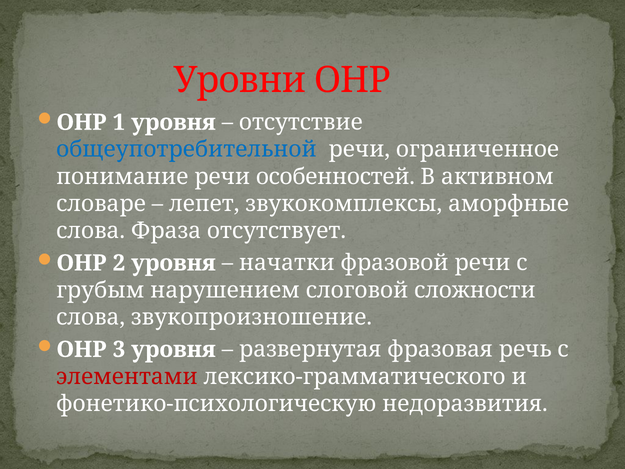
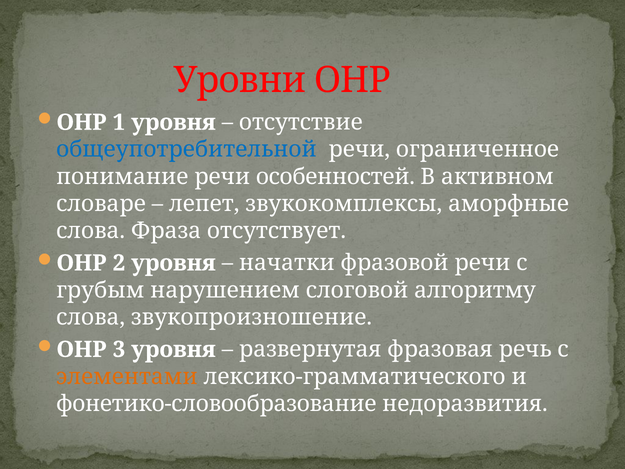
сложности: сложности -> алгоритму (475, 290)
элементами colour: red -> orange (127, 376)
фонетико-психологическую: фонетико-психологическую -> фонетико-словообразование (216, 403)
